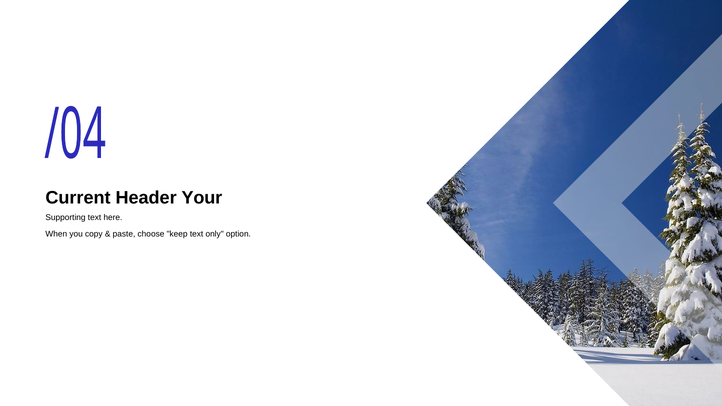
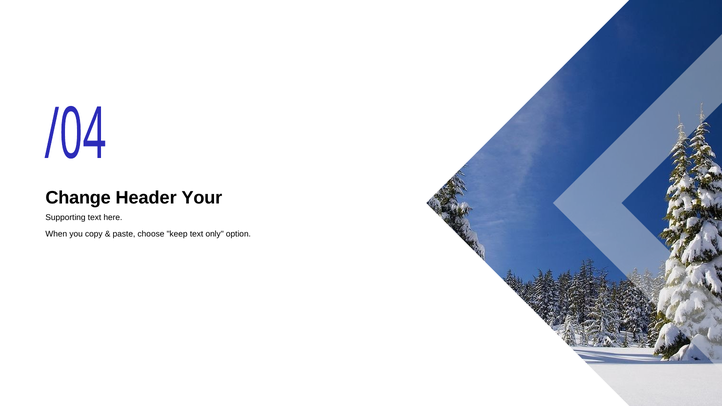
Current: Current -> Change (78, 198)
